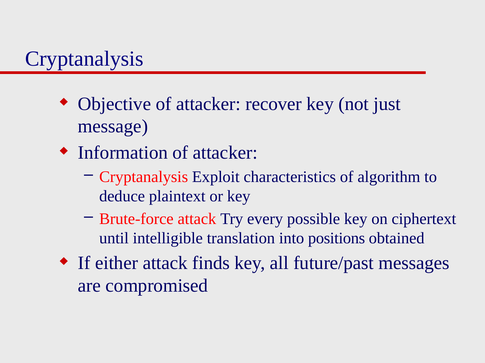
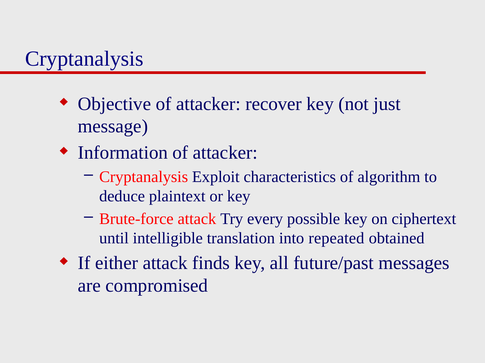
positions: positions -> repeated (336, 239)
